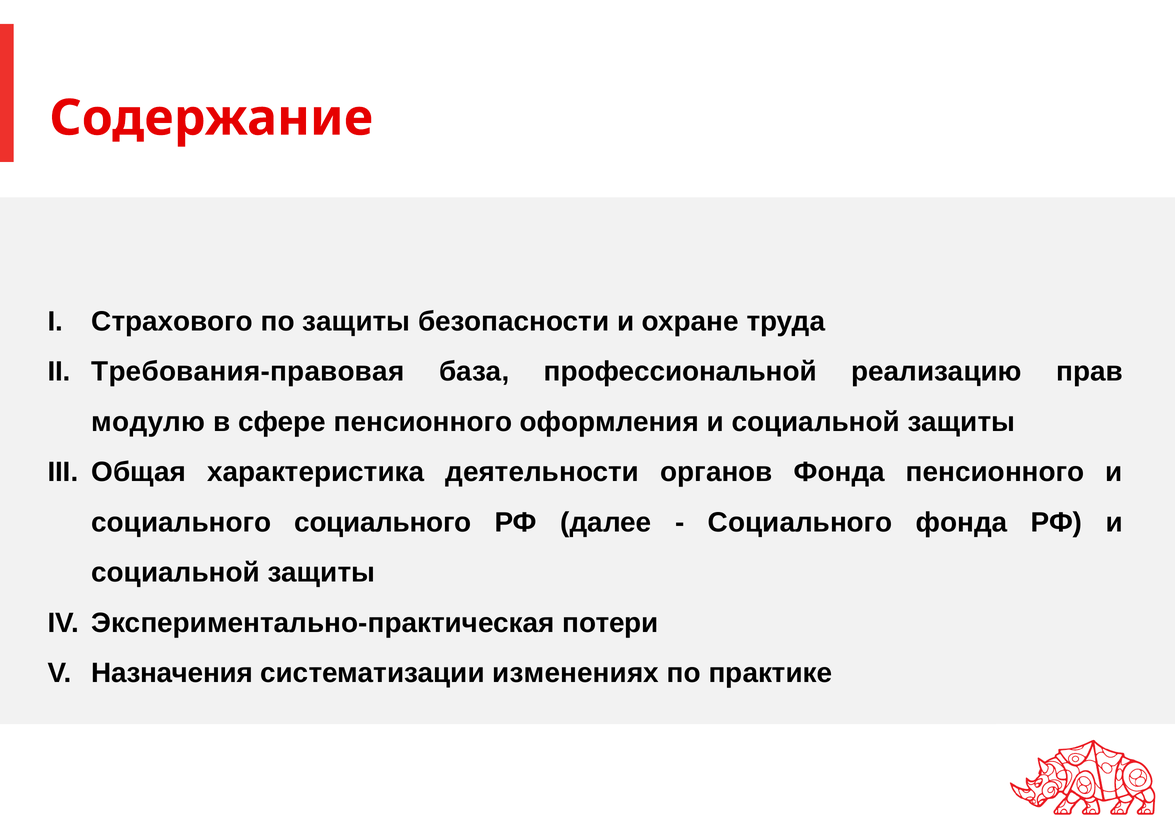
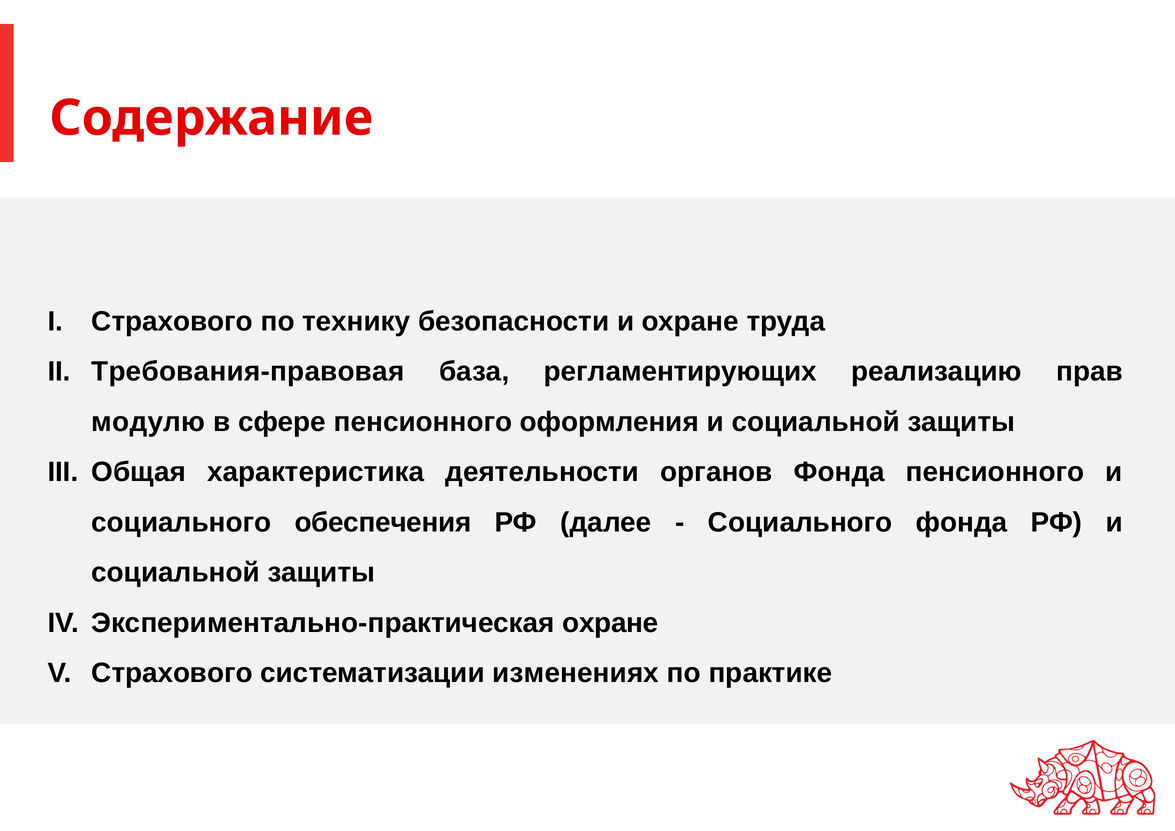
по защиты: защиты -> технику (356, 321)
профессиональной: профессиональной -> регламентирующих (680, 372)
социального социального: социального -> обеспечения (383, 522)
Экспериментально-практическая потери: потери -> охране (610, 623)
Назначения: Назначения -> Страхового (172, 673)
